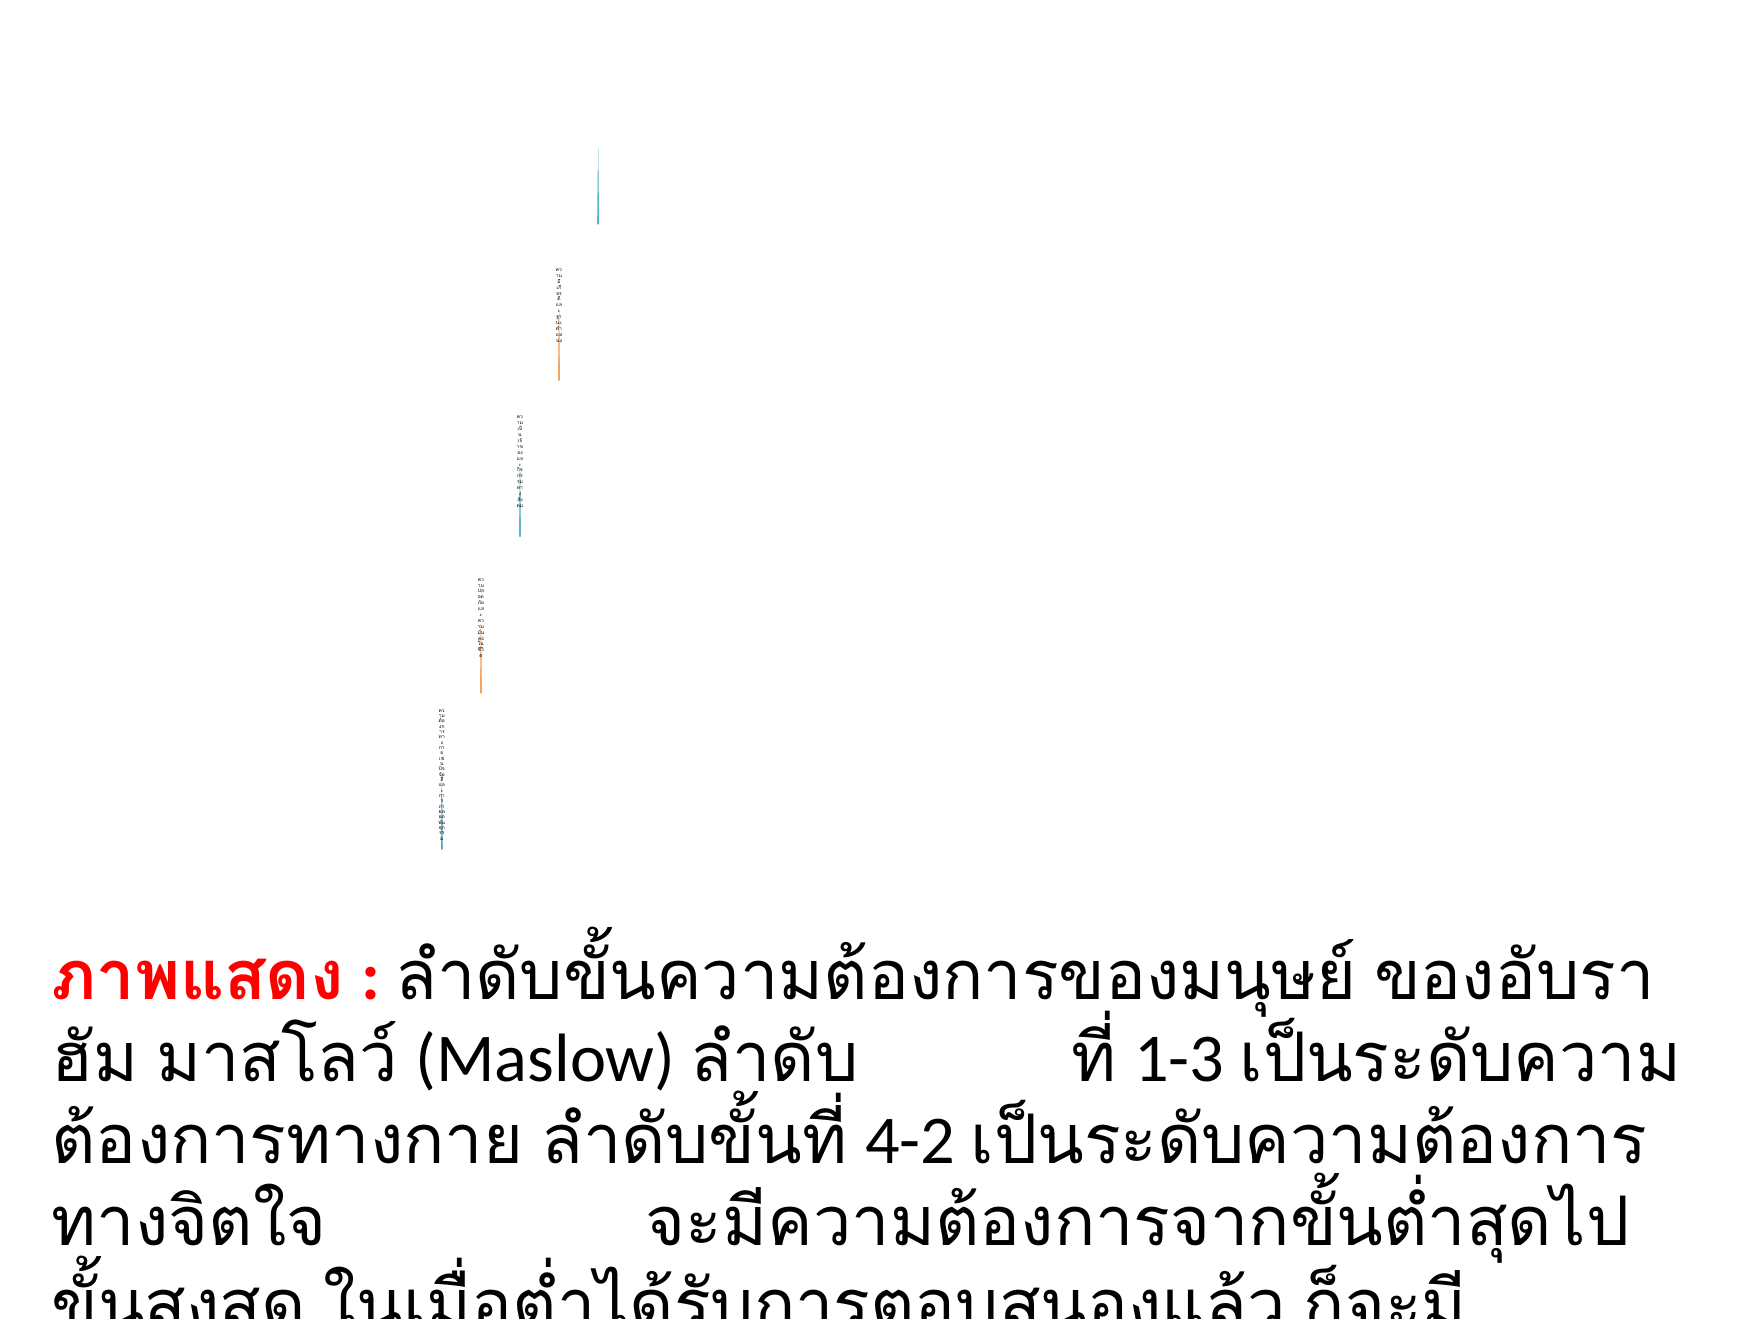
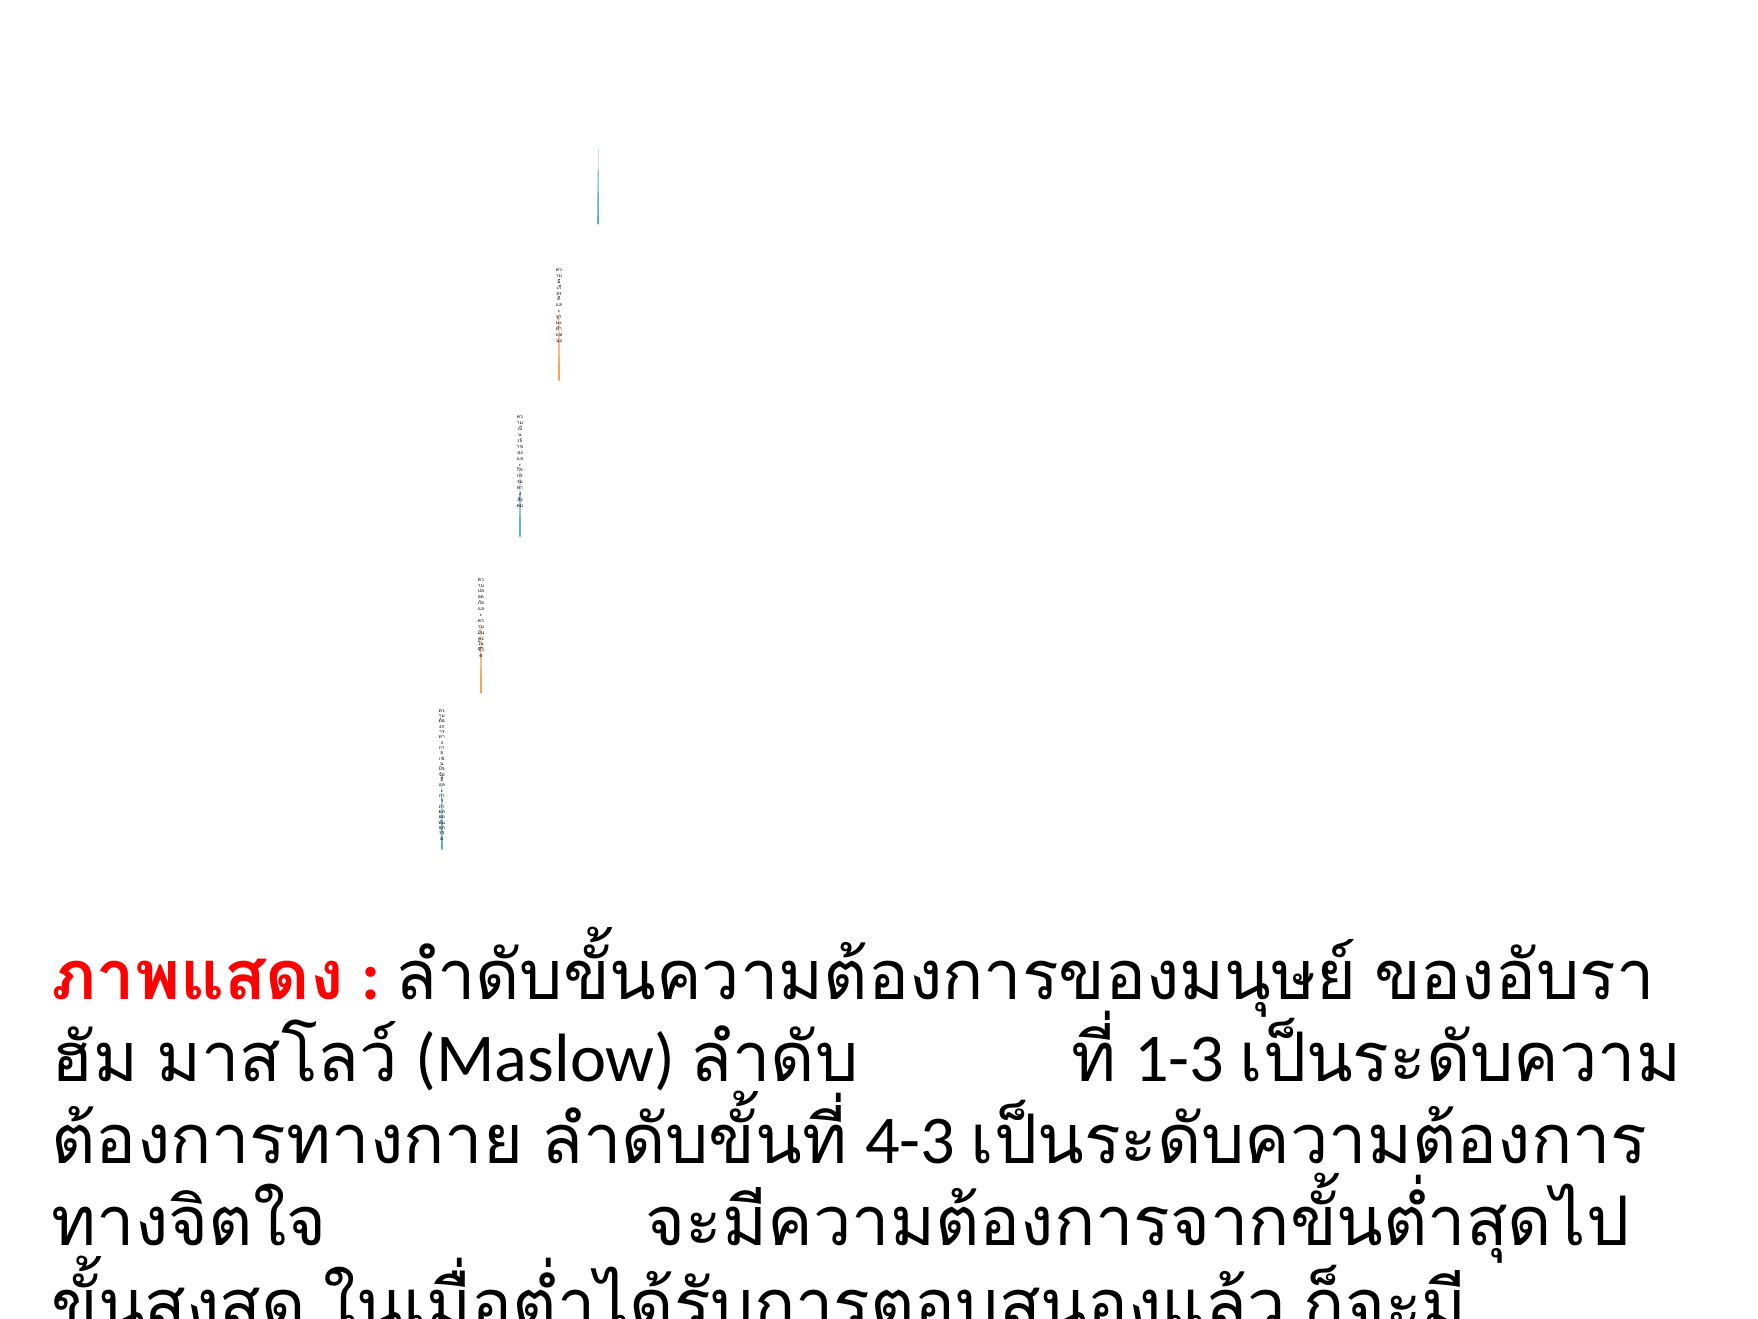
4-2: 4-2 -> 4-3 (910, 1141)
